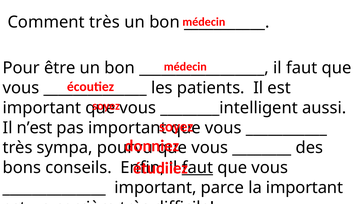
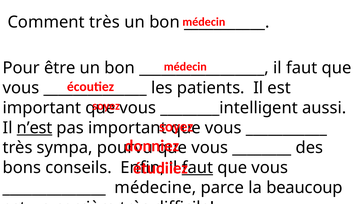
n’est underline: none -> present (35, 128)
important: important -> médecine (155, 187)
la important: important -> beaucoup (304, 187)
